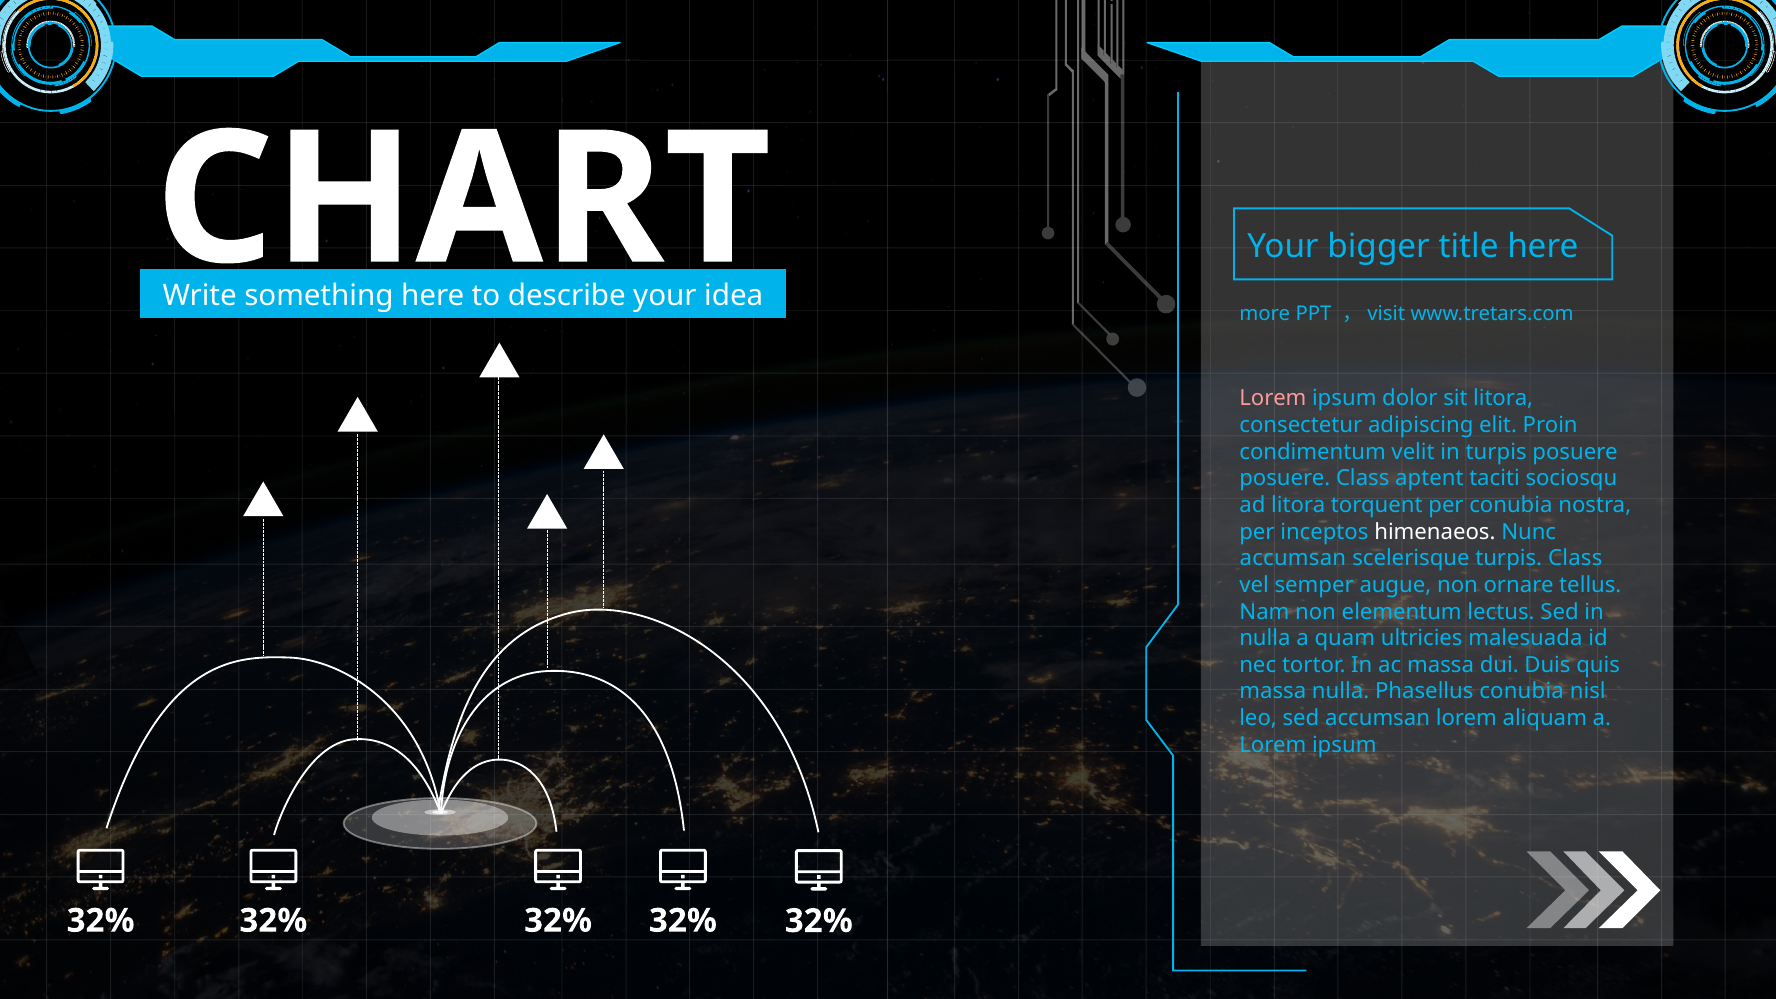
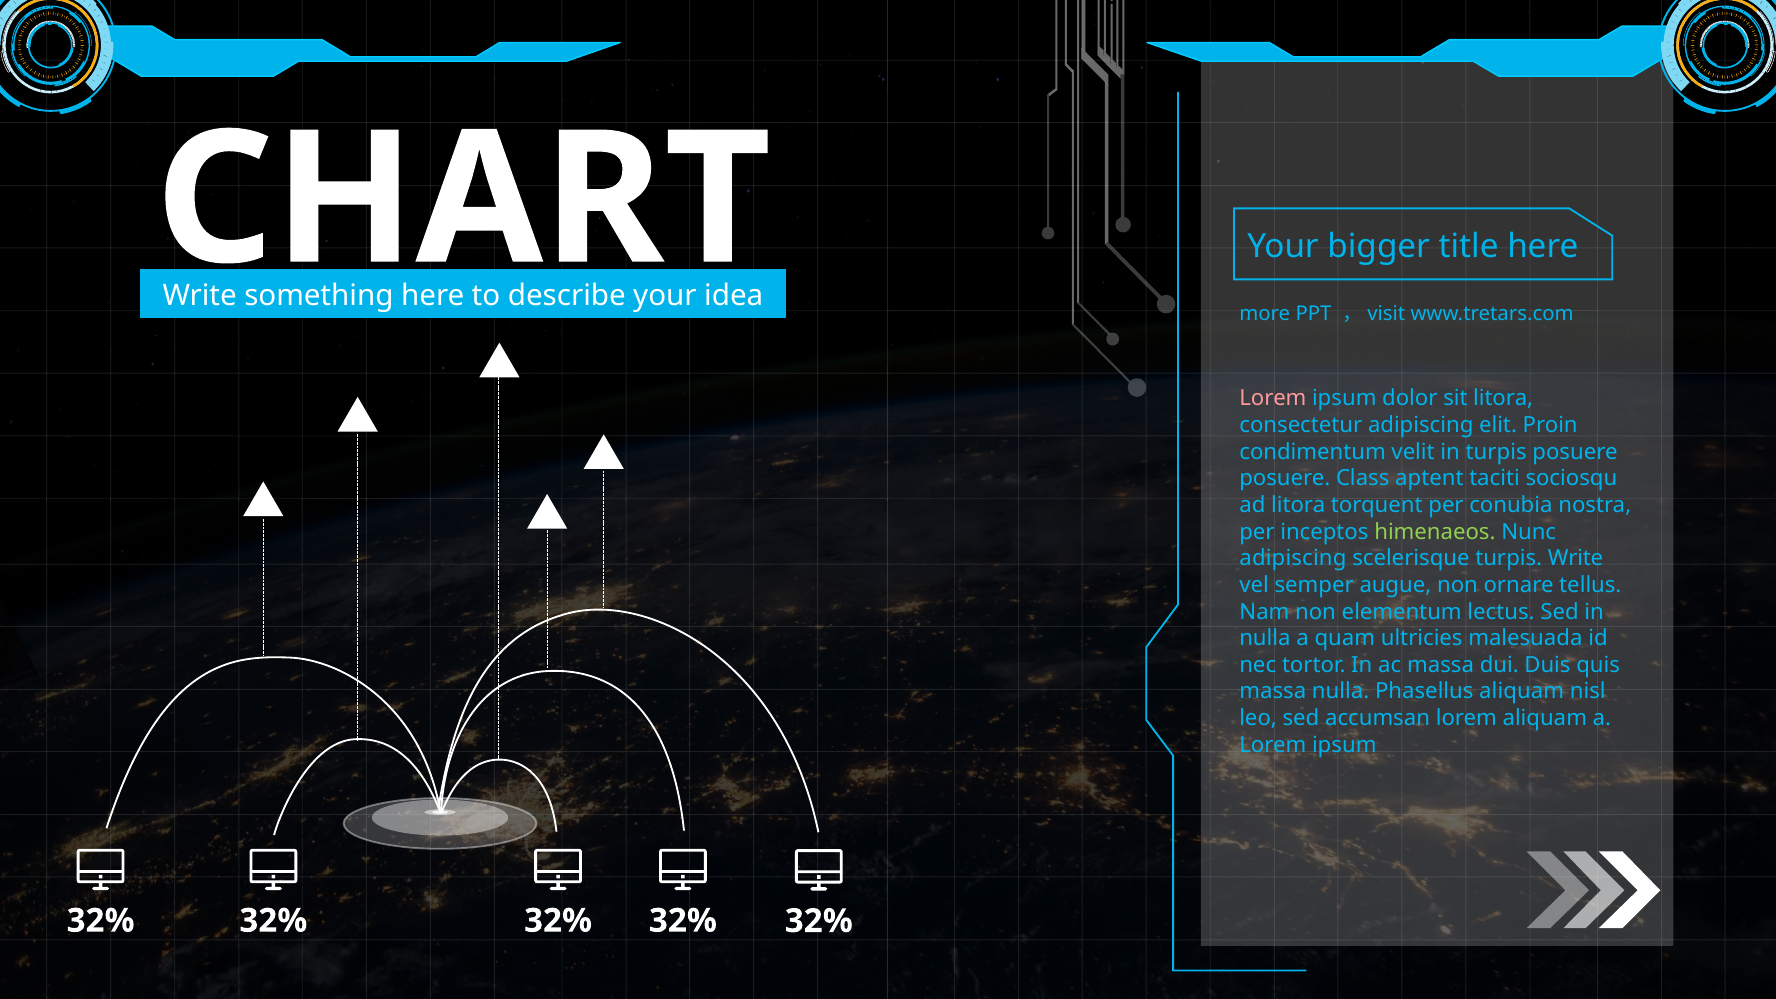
himenaeos colour: white -> light green (1435, 532)
accumsan: accumsan -> adipiscing (1293, 558)
turpis Class: Class -> Write (1576, 558)
Phasellus conubia: conubia -> aliquam (1522, 692)
